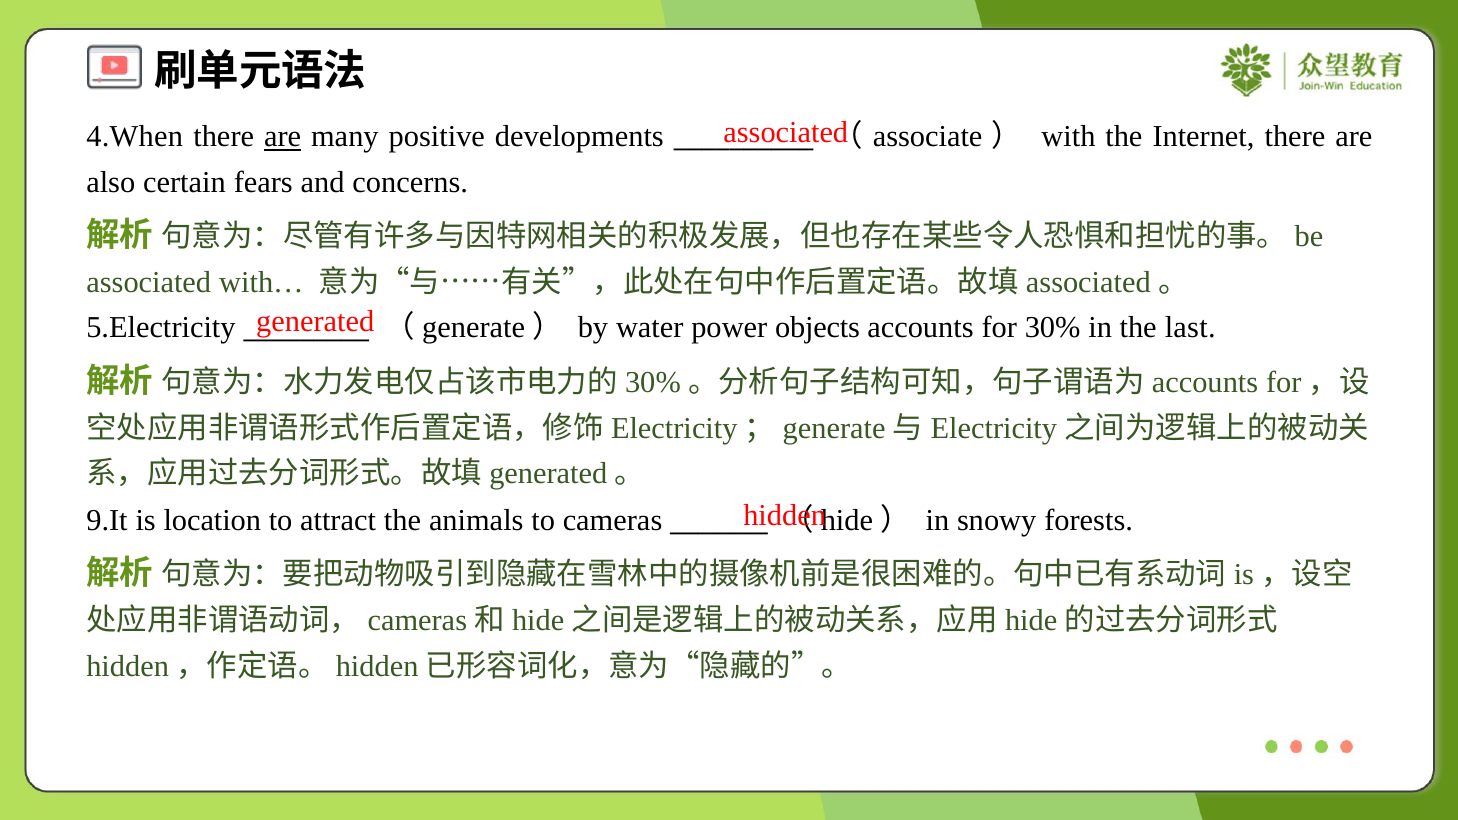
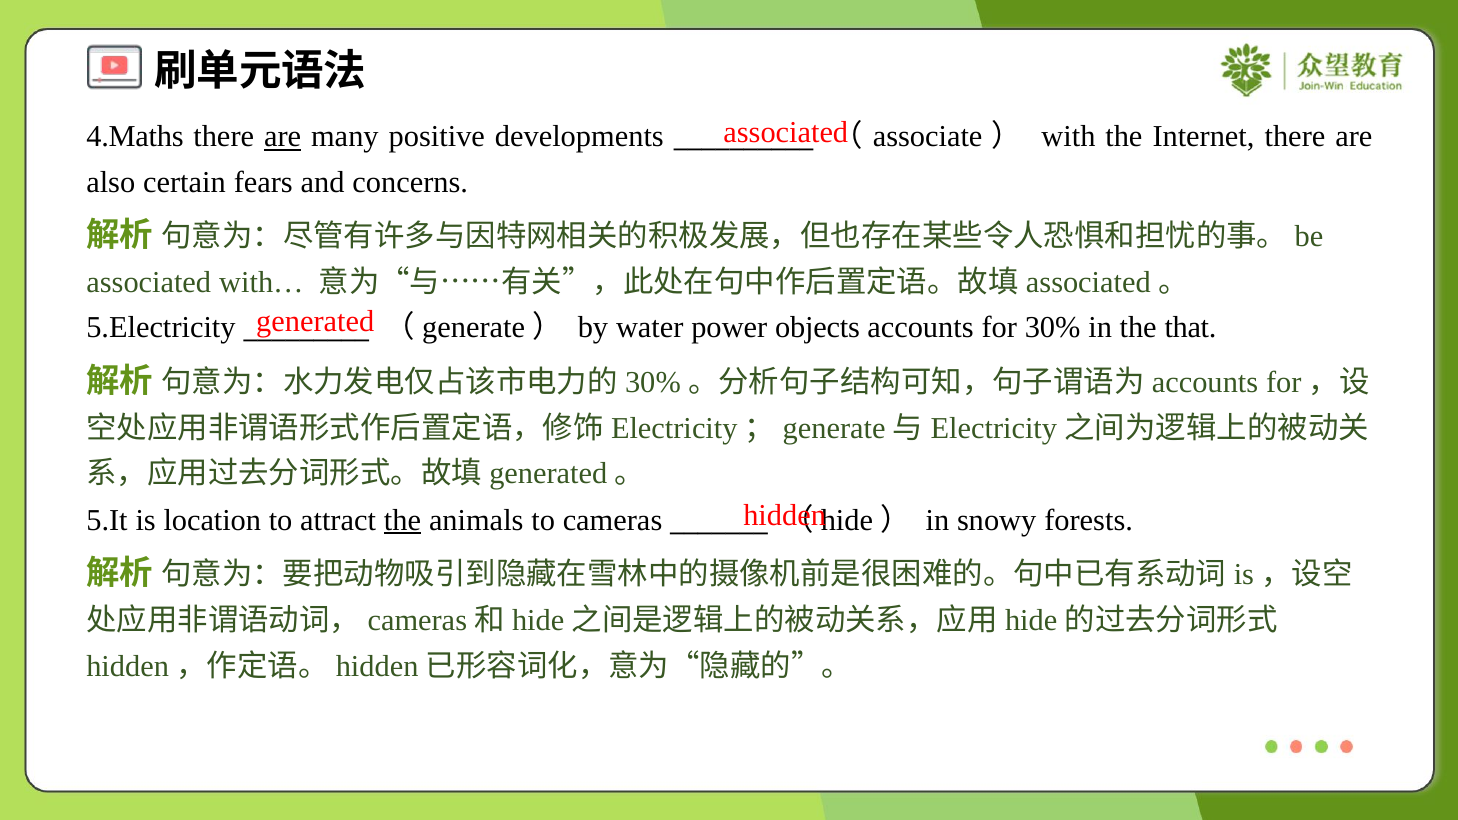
4.When: 4.When -> 4.Maths (135, 137)
last: last -> that (1191, 327)
9.It: 9.It -> 5.It (107, 520)
the underline: none -> present (402, 520)
